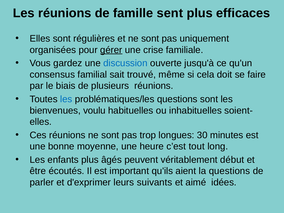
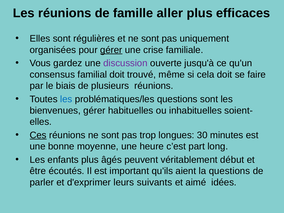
sent: sent -> aller (170, 13)
discussion colour: blue -> purple (125, 63)
familial sait: sait -> doit (117, 75)
bienvenues voulu: voulu -> gérer (94, 110)
Ces underline: none -> present (38, 135)
tout: tout -> part (197, 146)
